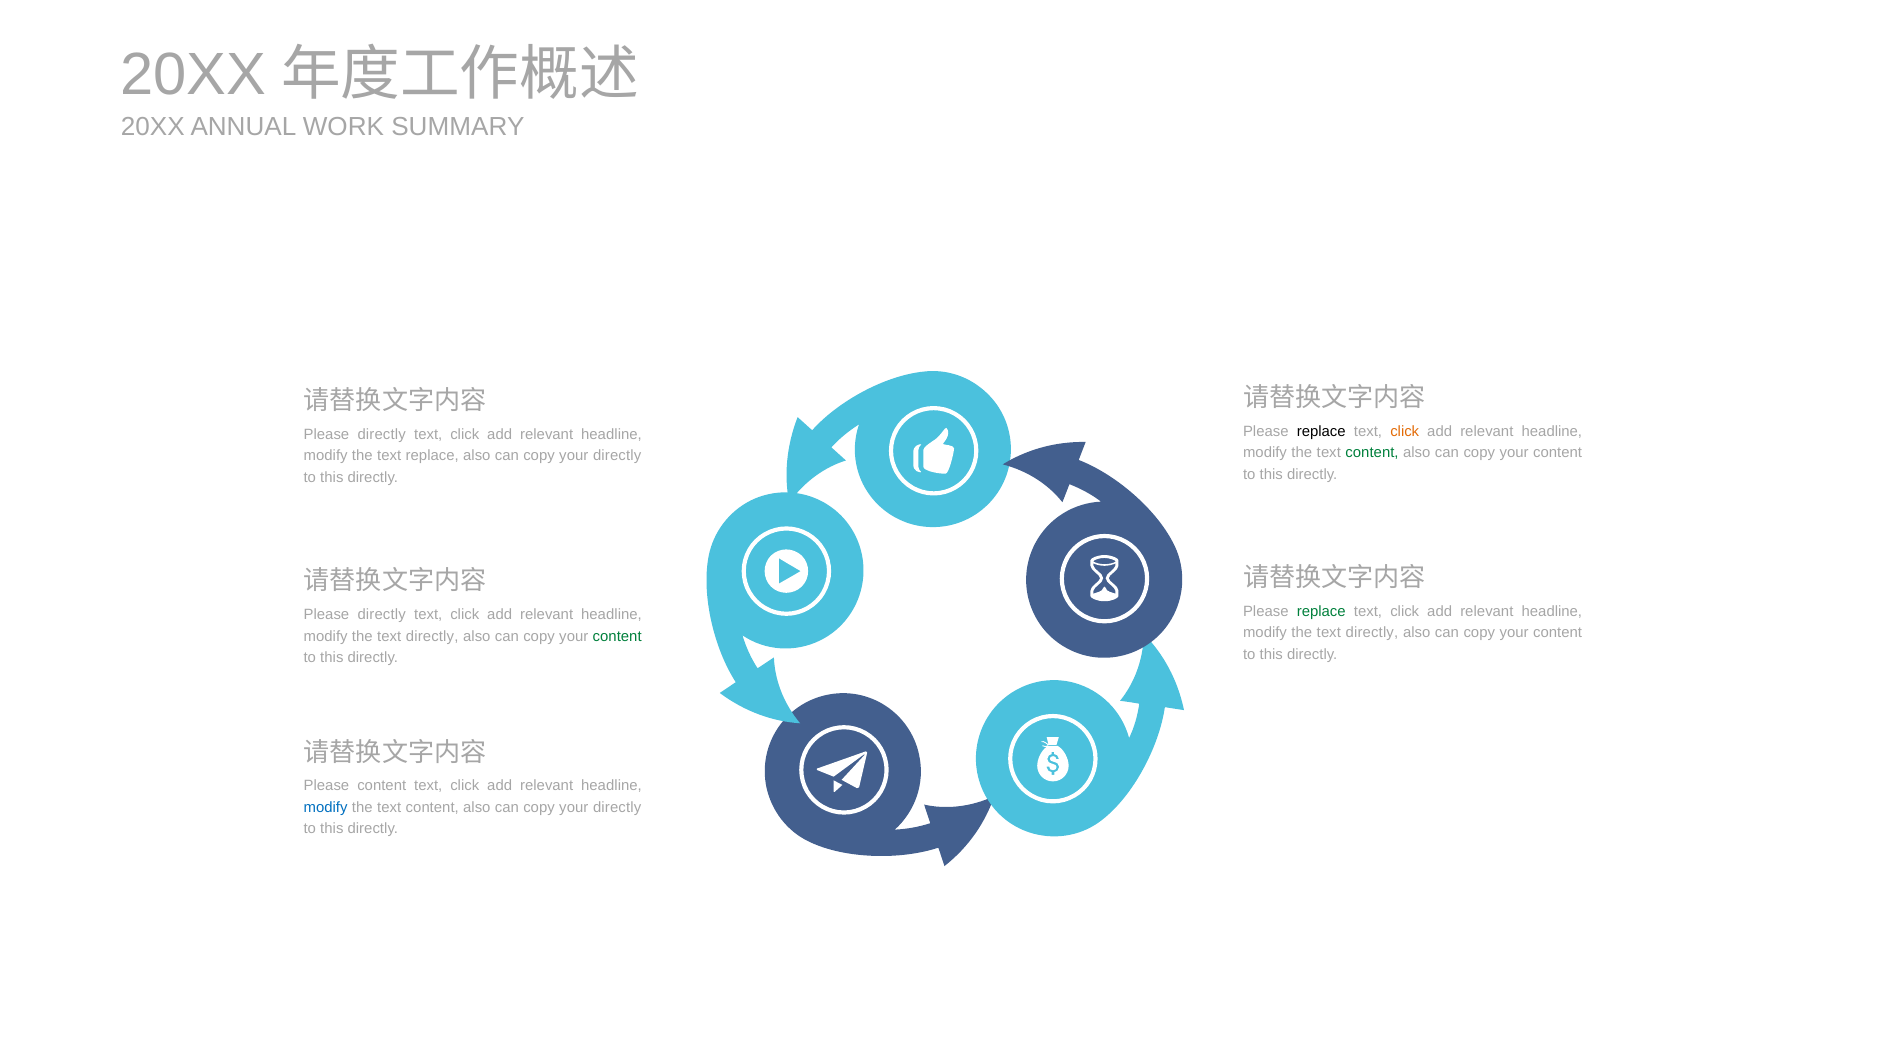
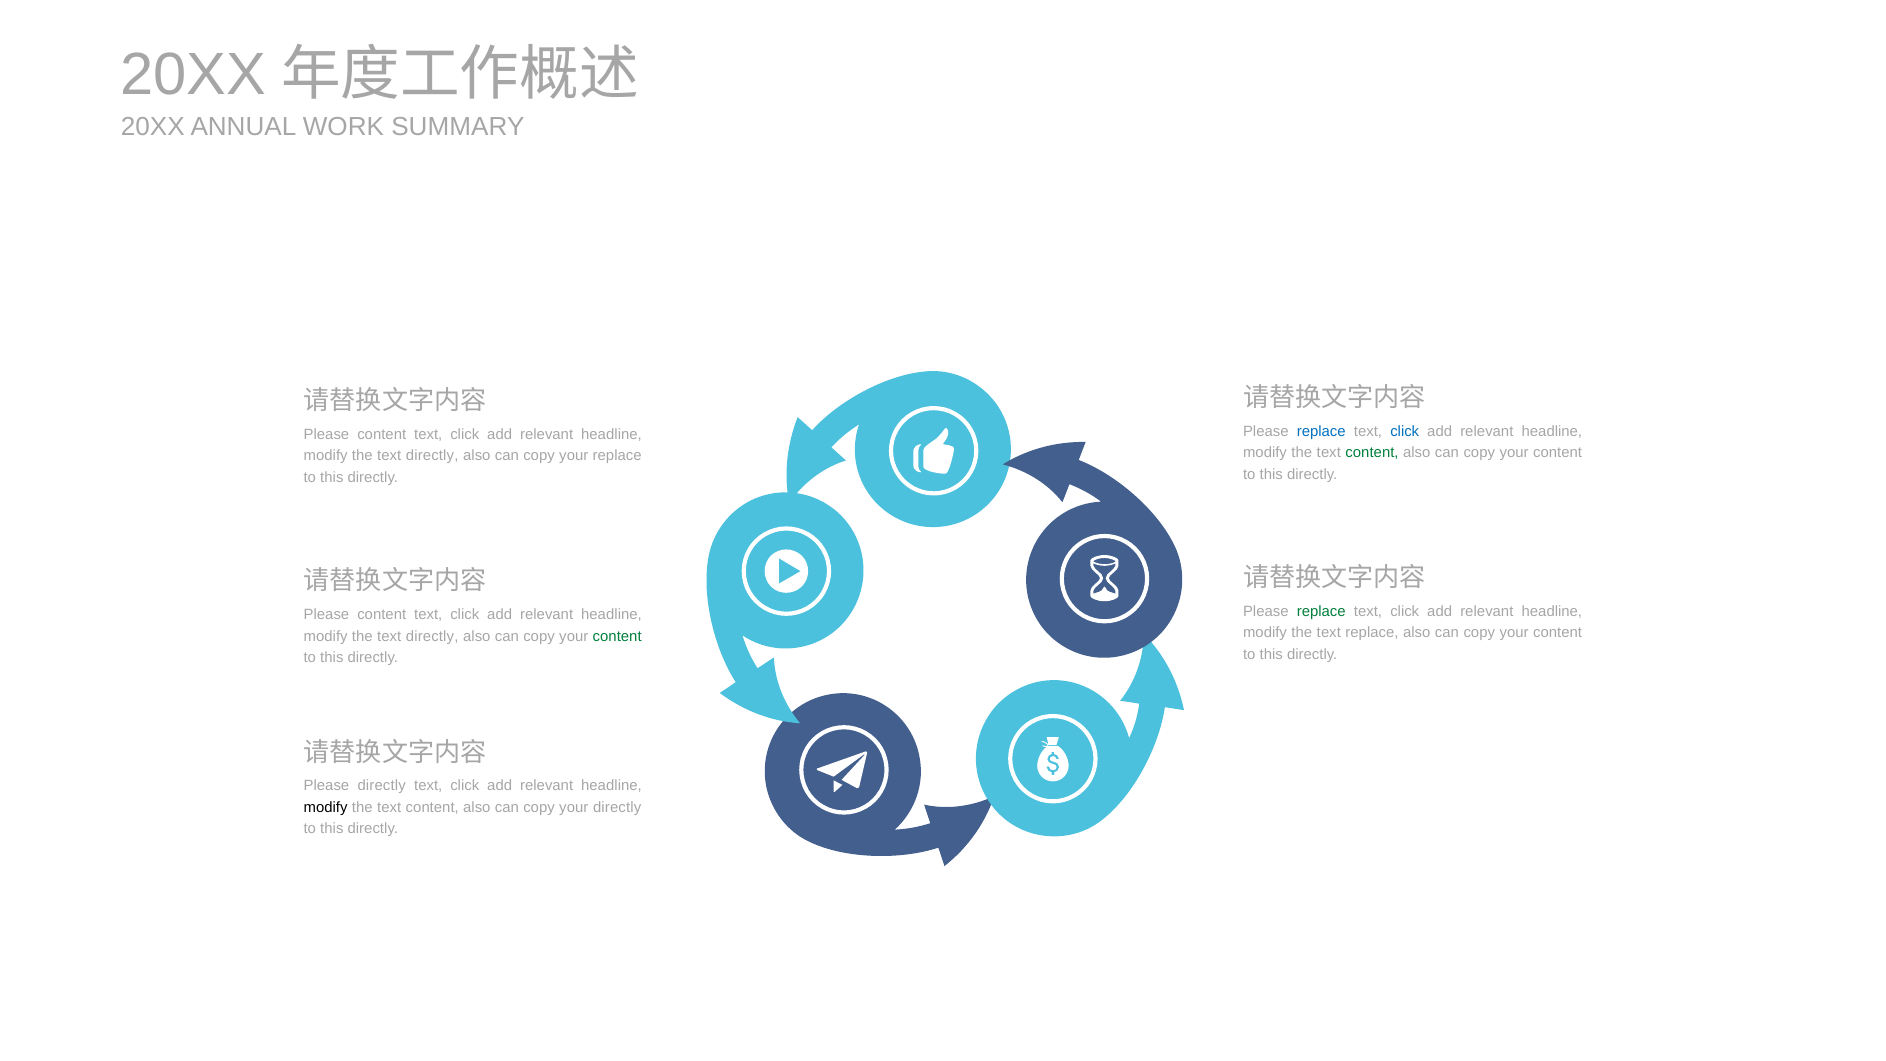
replace colour: black -> blue (1321, 432)
click colour: orange -> blue (1405, 432)
directly: directly -> content (382, 434)
replace: replace -> directly (432, 456)
directly: directly -> replace (617, 456)
directly: directly -> content (382, 615)
directly: directly -> replace (1372, 633)
Please content: content -> directly (382, 786)
modify colour: blue -> black (326, 807)
